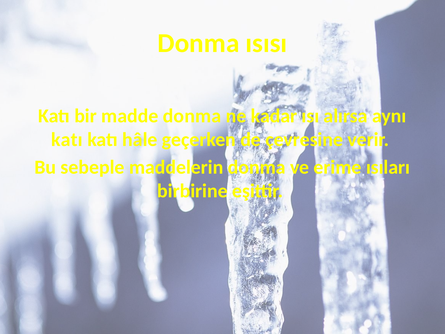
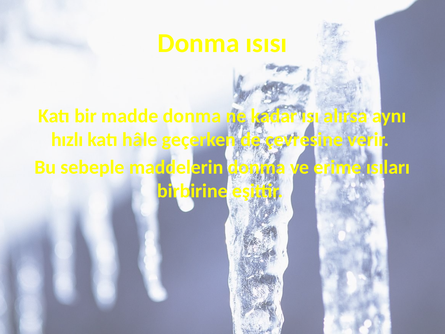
katı: katı -> hızlı (67, 140)
